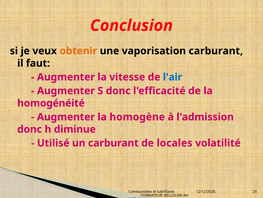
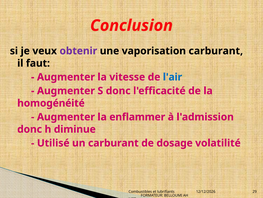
obtenir colour: orange -> purple (78, 51)
homogène: homogène -> enflammer (137, 117)
locales: locales -> dosage (175, 143)
